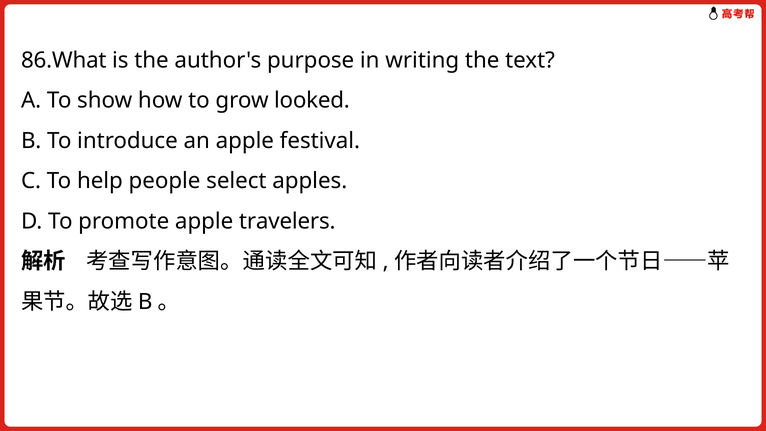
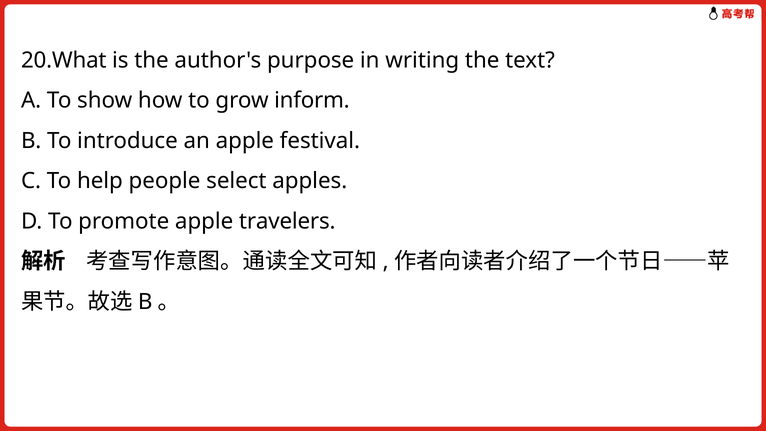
86.What: 86.What -> 20.What (64, 60)
looked: looked -> inform (312, 100)
